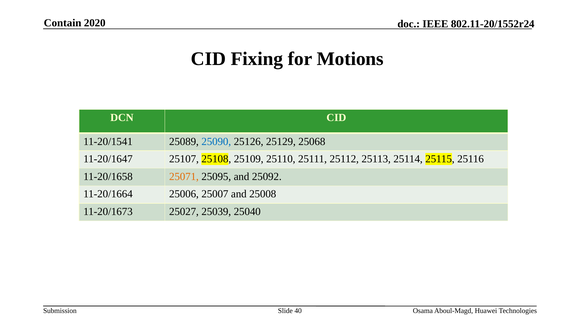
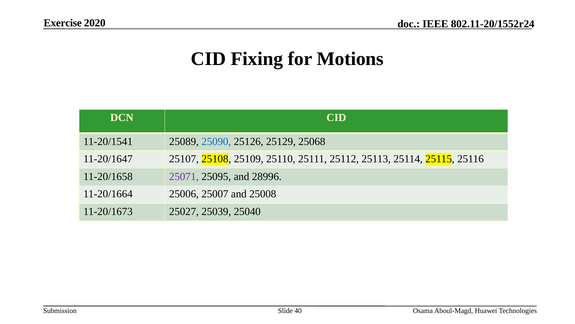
Contain: Contain -> Exercise (63, 23)
25071 colour: orange -> purple (184, 176)
25092: 25092 -> 28996 (267, 176)
